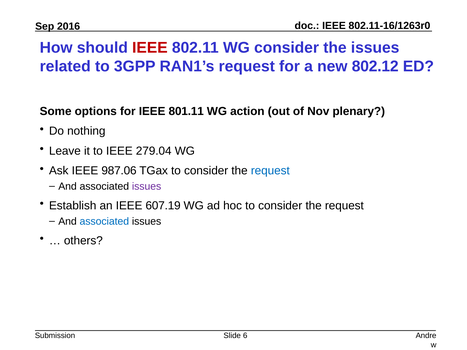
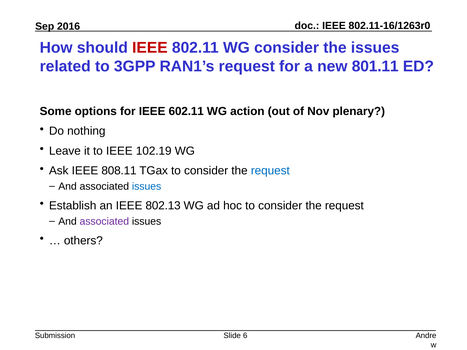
802.12: 802.12 -> 801.11 (375, 66)
801.11: 801.11 -> 602.11 (186, 111)
279.04: 279.04 -> 102.19 (154, 151)
987.06: 987.06 -> 808.11 (119, 171)
issues colour: purple -> blue (147, 187)
607.19: 607.19 -> 802.13 (163, 206)
associated colour: blue -> purple (104, 222)
